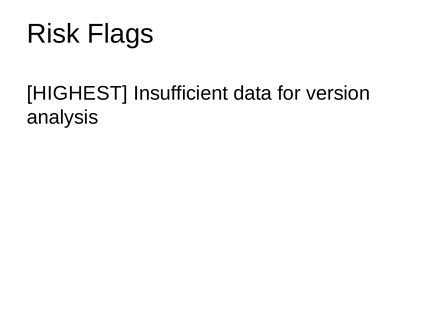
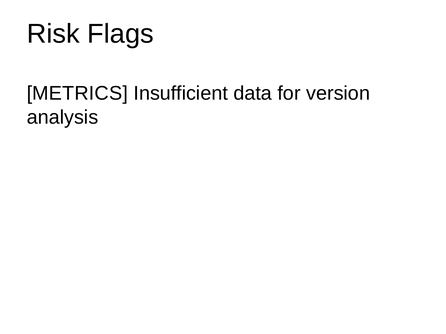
HIGHEST: HIGHEST -> METRICS (77, 94)
